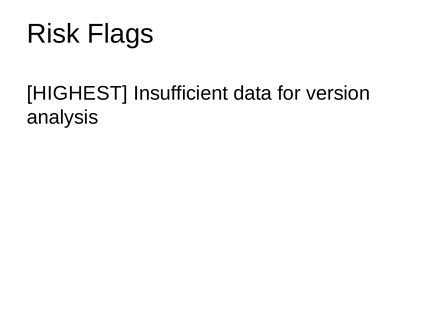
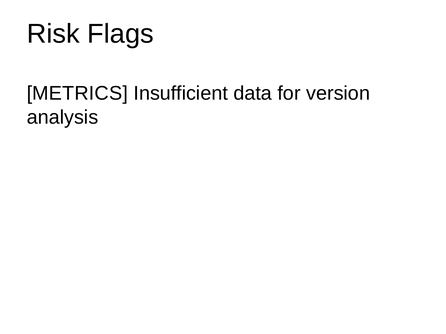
HIGHEST: HIGHEST -> METRICS (77, 94)
